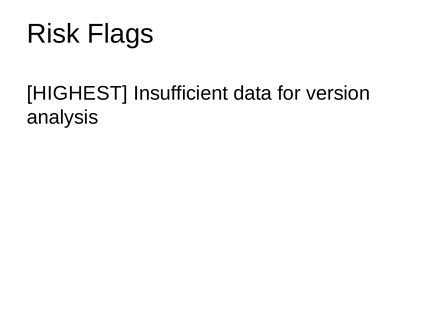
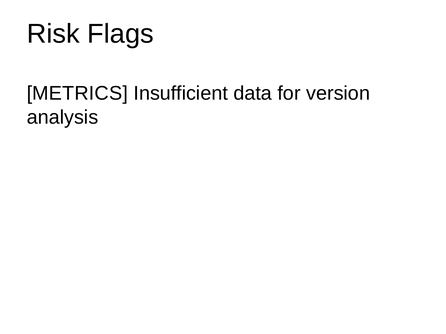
HIGHEST: HIGHEST -> METRICS (77, 94)
